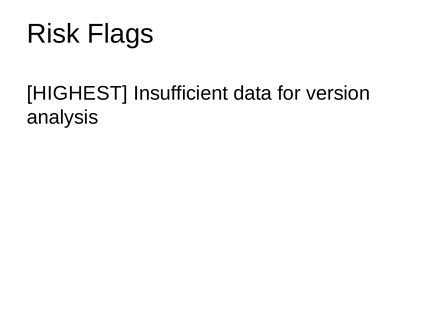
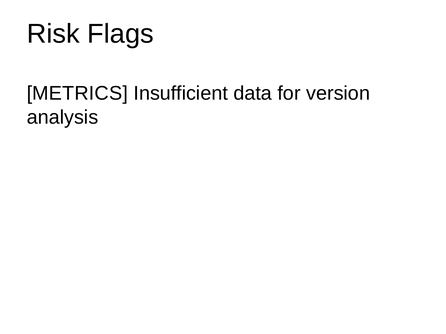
HIGHEST: HIGHEST -> METRICS (77, 94)
